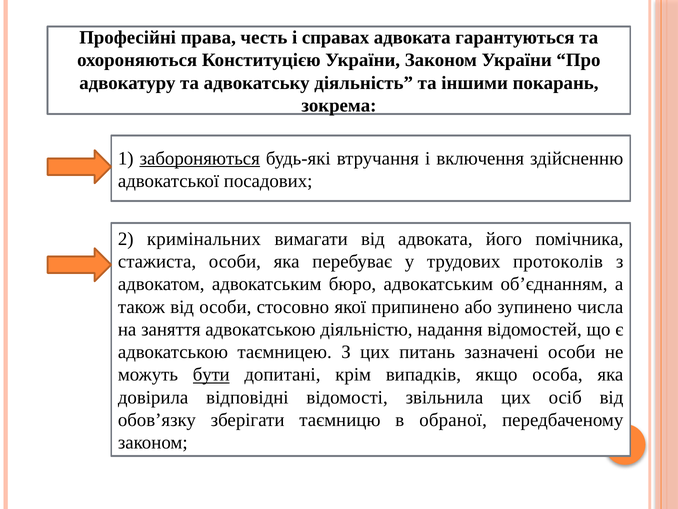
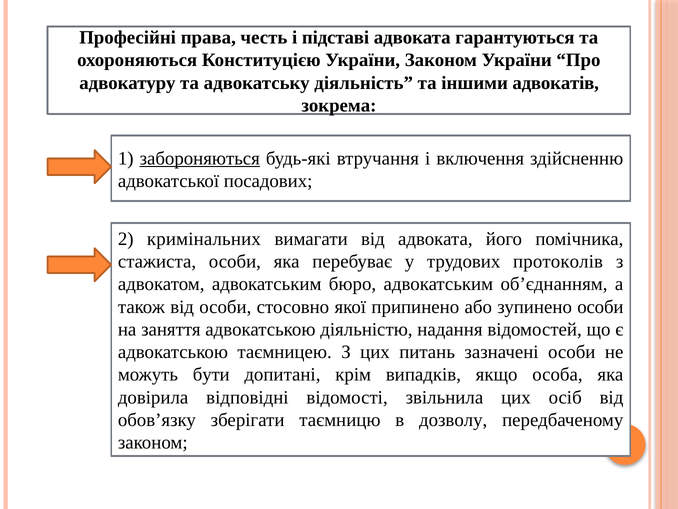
справах: справах -> підставі (336, 38)
покарань: покарань -> адвокатів (556, 83)
зупинено числа: числа -> особи (600, 307)
бути underline: present -> none (211, 374)
обраної: обраної -> дозволу (453, 420)
